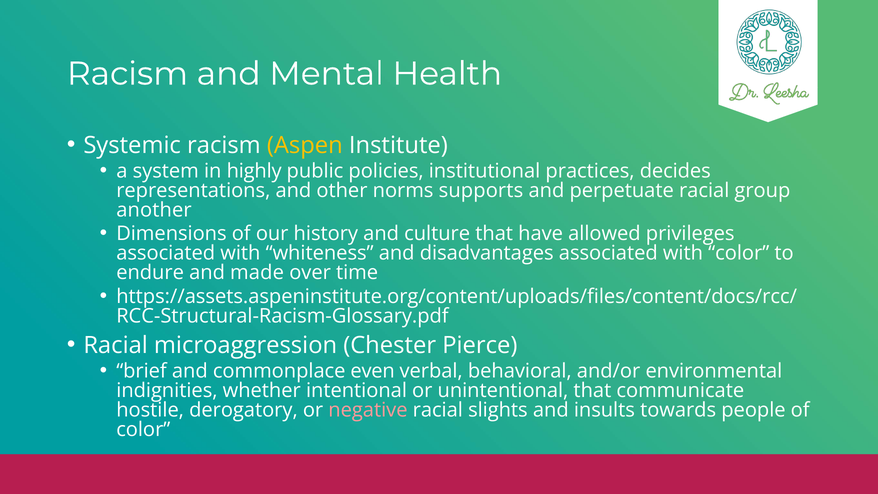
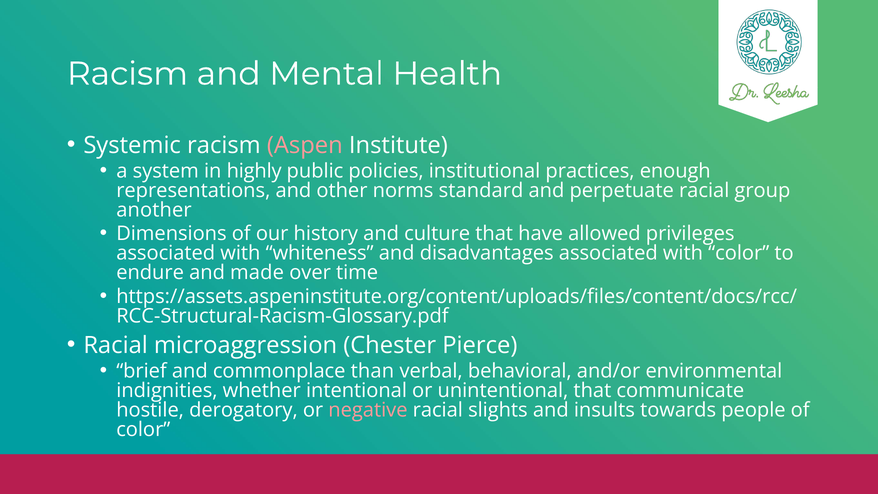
Aspen colour: yellow -> pink (305, 145)
decides: decides -> enough (675, 171)
supports: supports -> standard (481, 190)
even: even -> than (372, 371)
